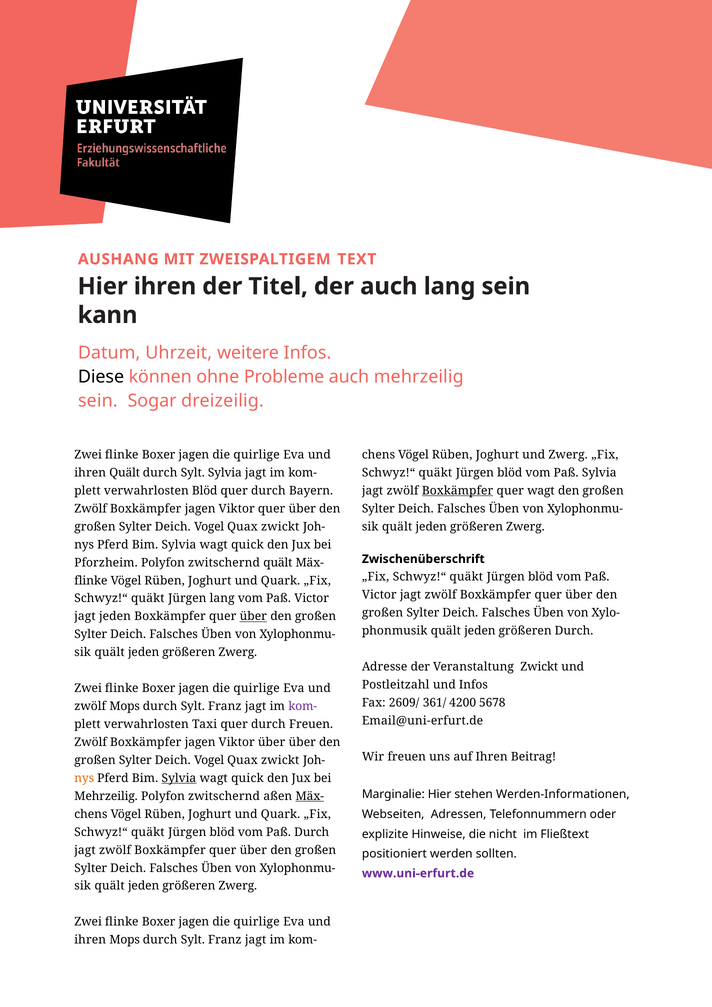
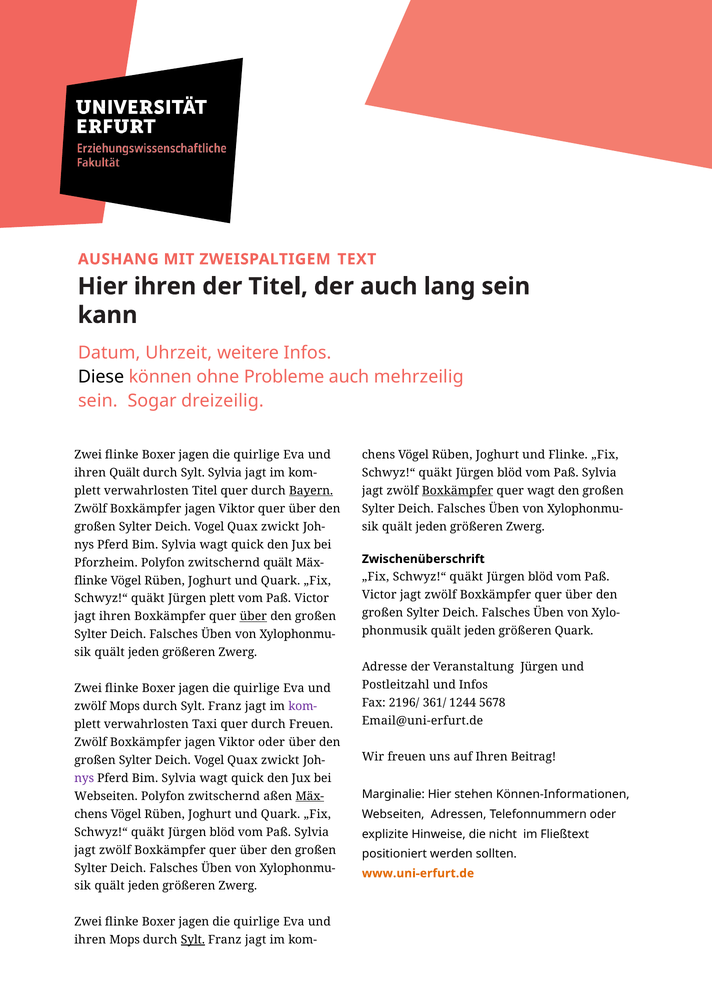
und Zwerg: Zwerg -> Flinke (568, 455)
verwahrlosten Blöd: Blöd -> Titel (205, 491)
Bayern underline: none -> present (311, 491)
Jürgen lang: lang -> plett (222, 599)
jagt jeden: jeden -> ihren (115, 617)
größeren Durch: Durch -> Quark (574, 631)
Veranstaltung Zwickt: Zwickt -> Jürgen (539, 667)
2609/: 2609/ -> 2196/ (404, 703)
4200: 4200 -> 1244 (463, 703)
Viktor über: über -> oder (272, 743)
nys colour: orange -> purple (84, 779)
Sylvia underline: present -> none (179, 779)
Werden-Informationen: Werden-Informationen -> Können-Informationen (563, 795)
Mehrzeilig: Mehrzeilig -> Webseiten (106, 797)
Durch: Durch -> Sylvia (312, 833)
www.uni-erfurt.de colour: purple -> orange (418, 874)
Sylt underline: none -> present (193, 940)
